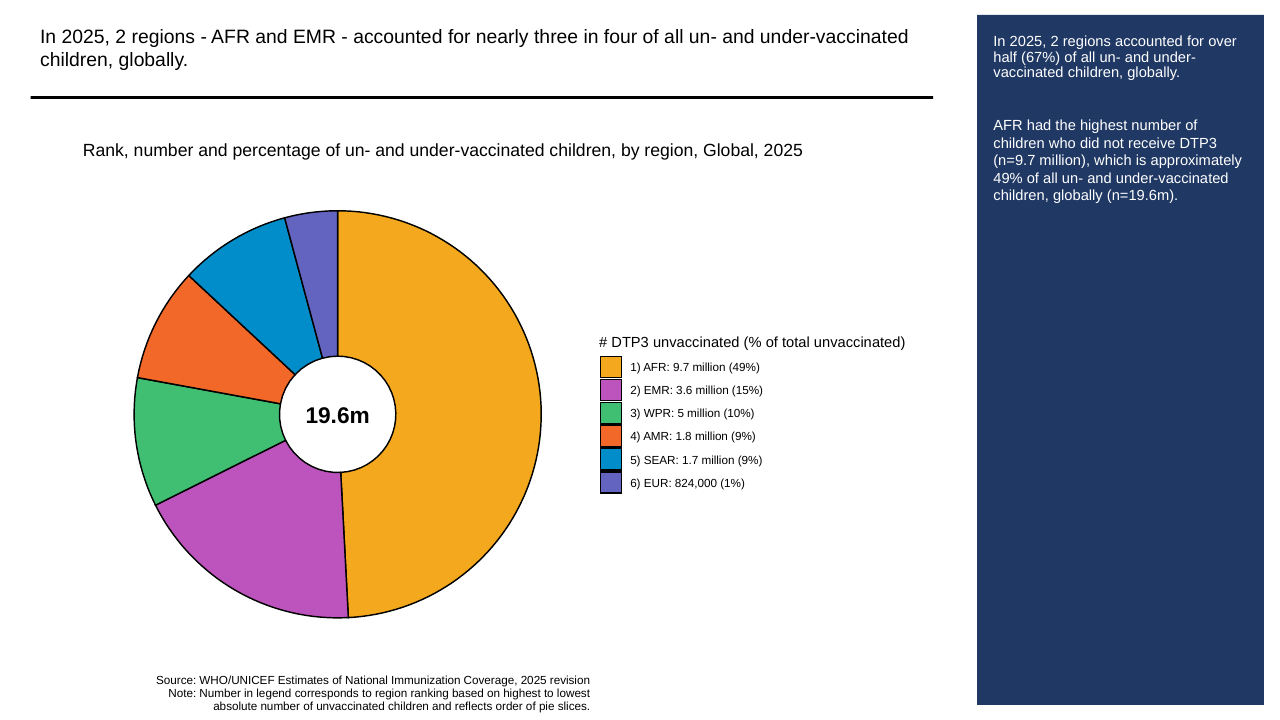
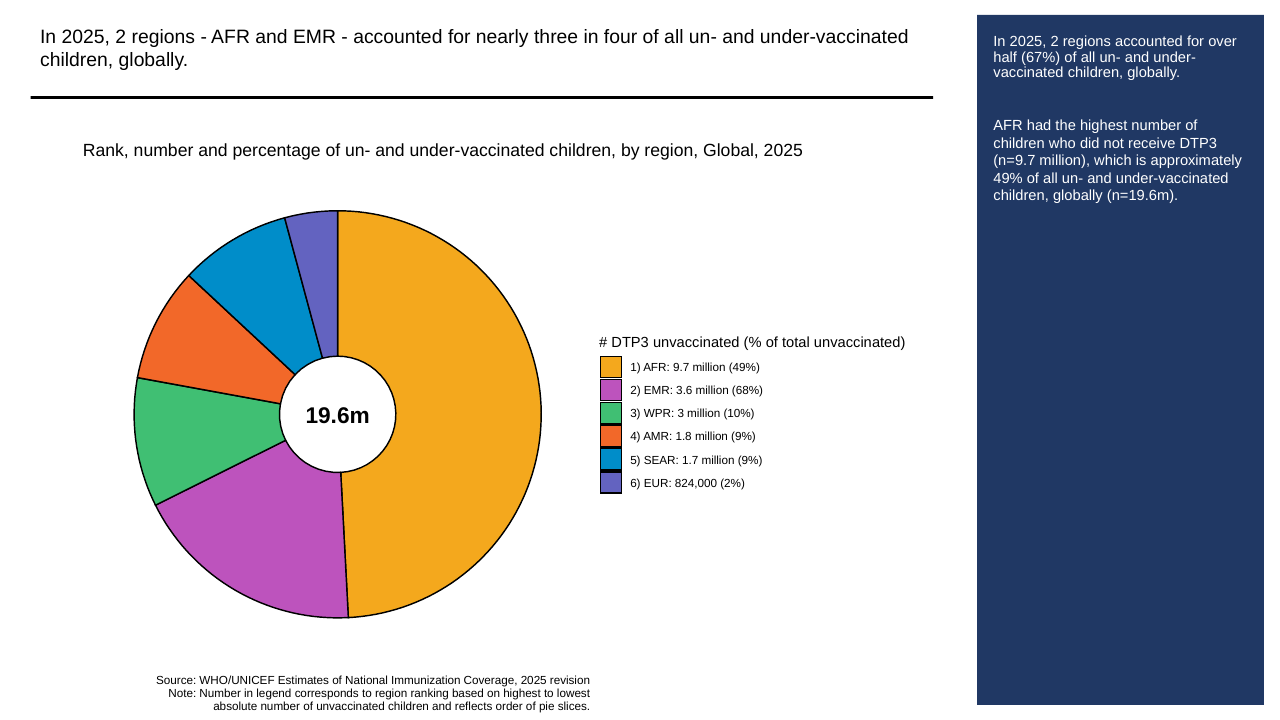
15%: 15% -> 68% (748, 391)
WPR 5: 5 -> 3 (681, 414)
1%: 1% -> 2% (733, 483)
